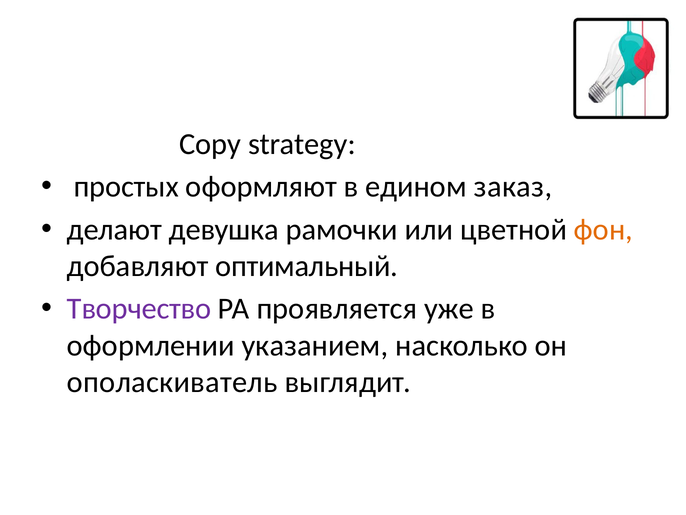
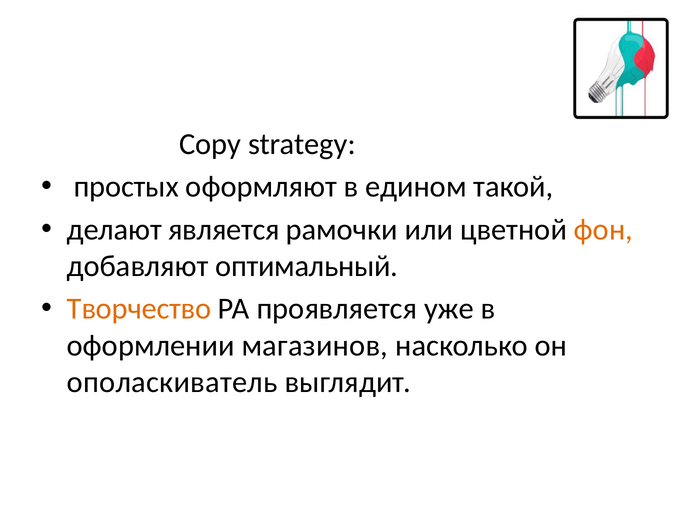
заказ: заказ -> такой (513, 187)
девушка: девушка -> является (224, 229)
Творчество colour: purple -> orange (139, 309)
указанием: указанием -> магазинов (315, 345)
